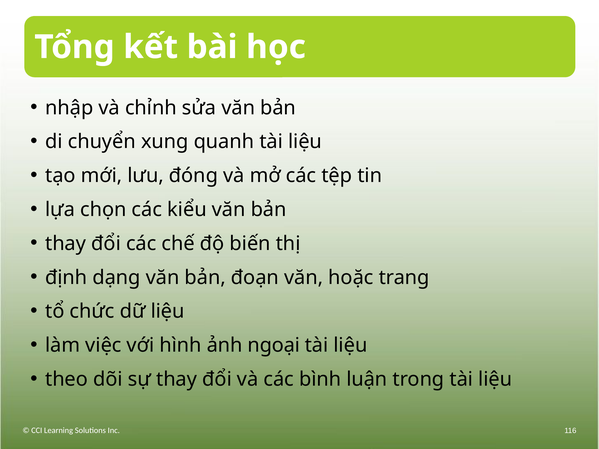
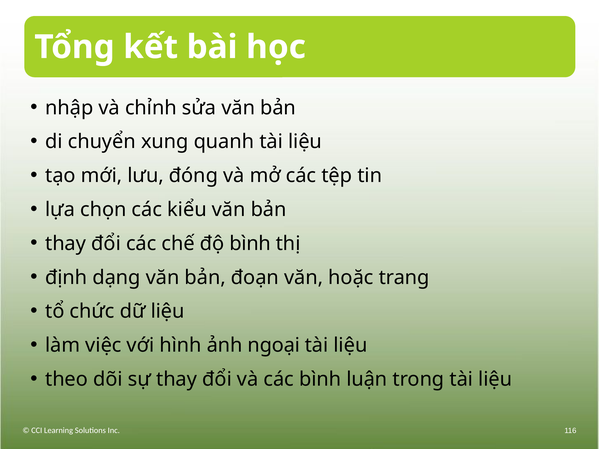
độ biến: biến -> bình (250, 244)
